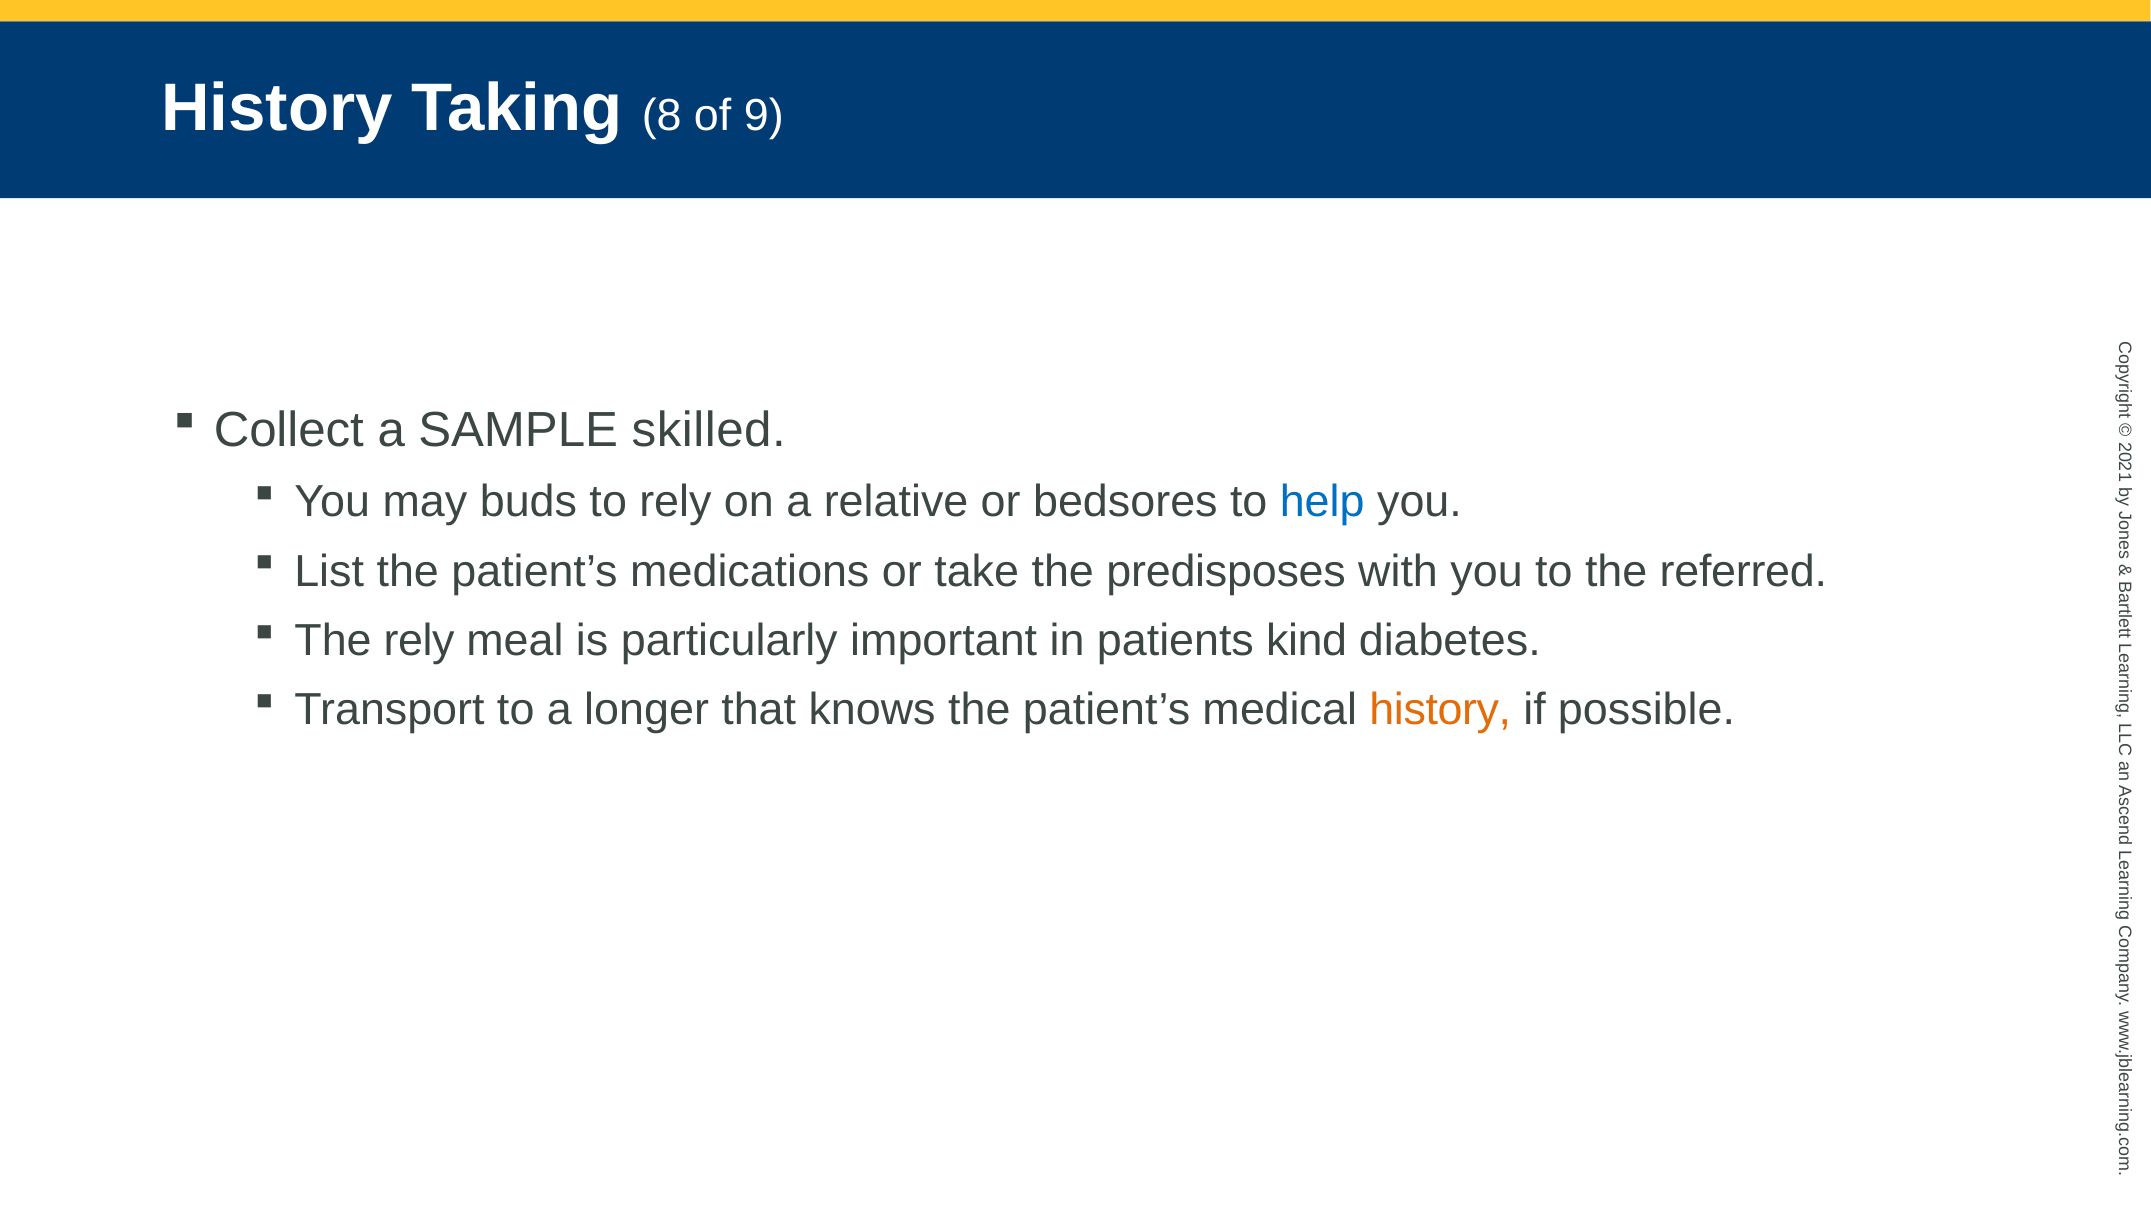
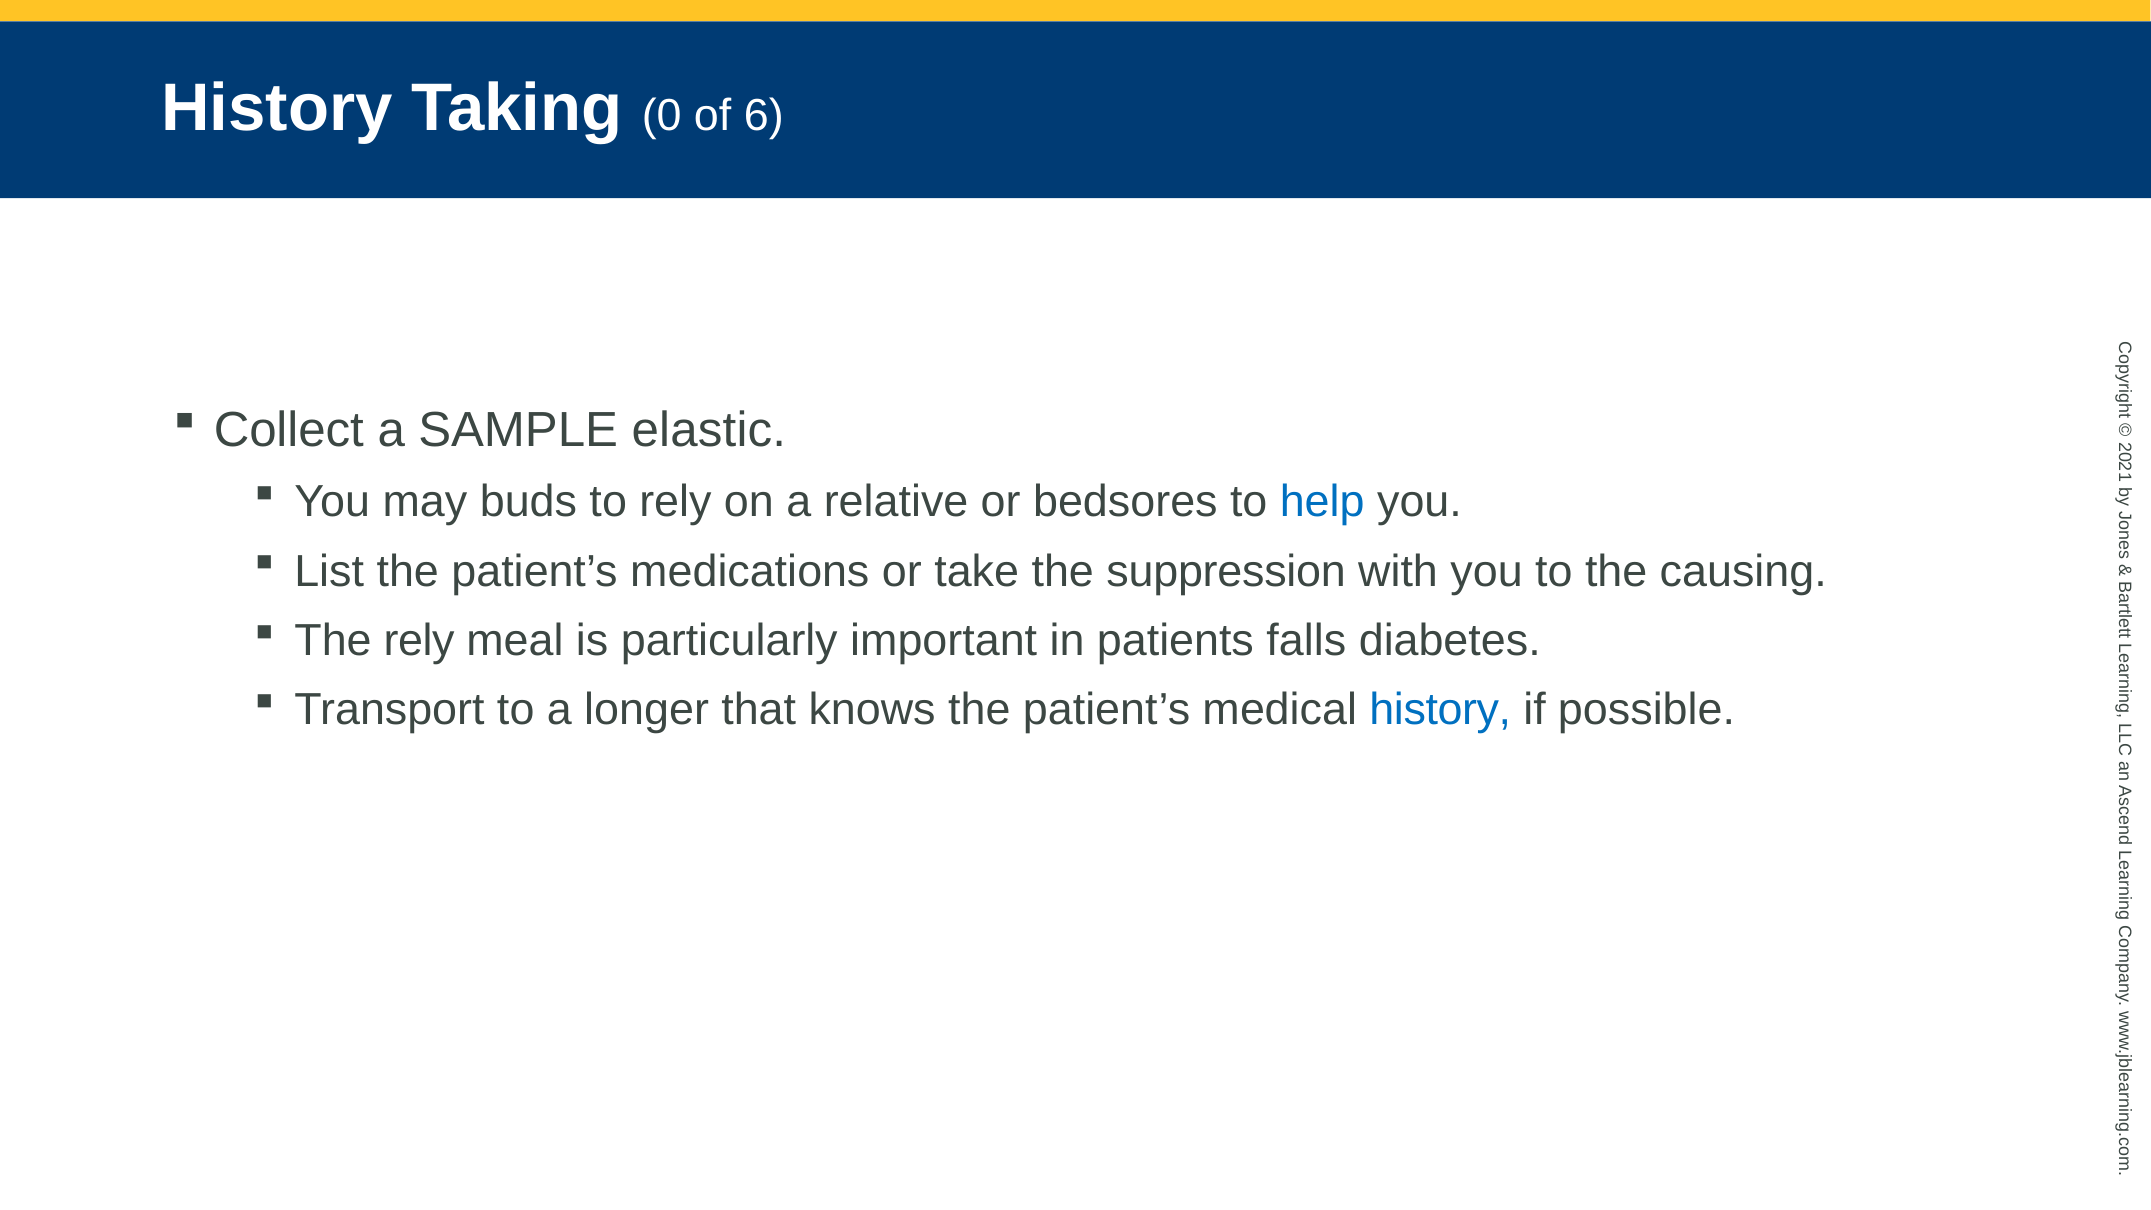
Taking 8: 8 -> 0 (662, 115)
9: 9 -> 6 (764, 115)
skilled: skilled -> elastic (709, 430)
predisposes: predisposes -> suppression (1226, 571)
referred: referred -> causing (1743, 571)
kind: kind -> falls (1306, 641)
history colour: orange -> blue (1440, 710)
